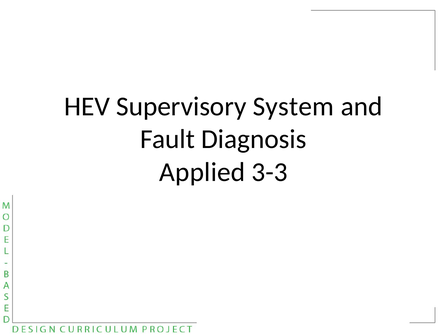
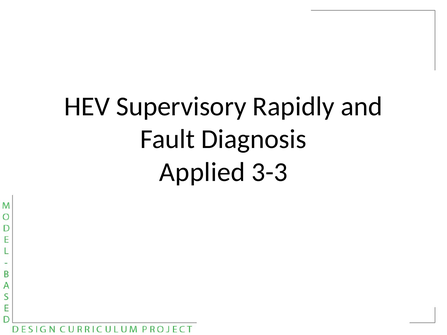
System: System -> Rapidly (294, 107)
